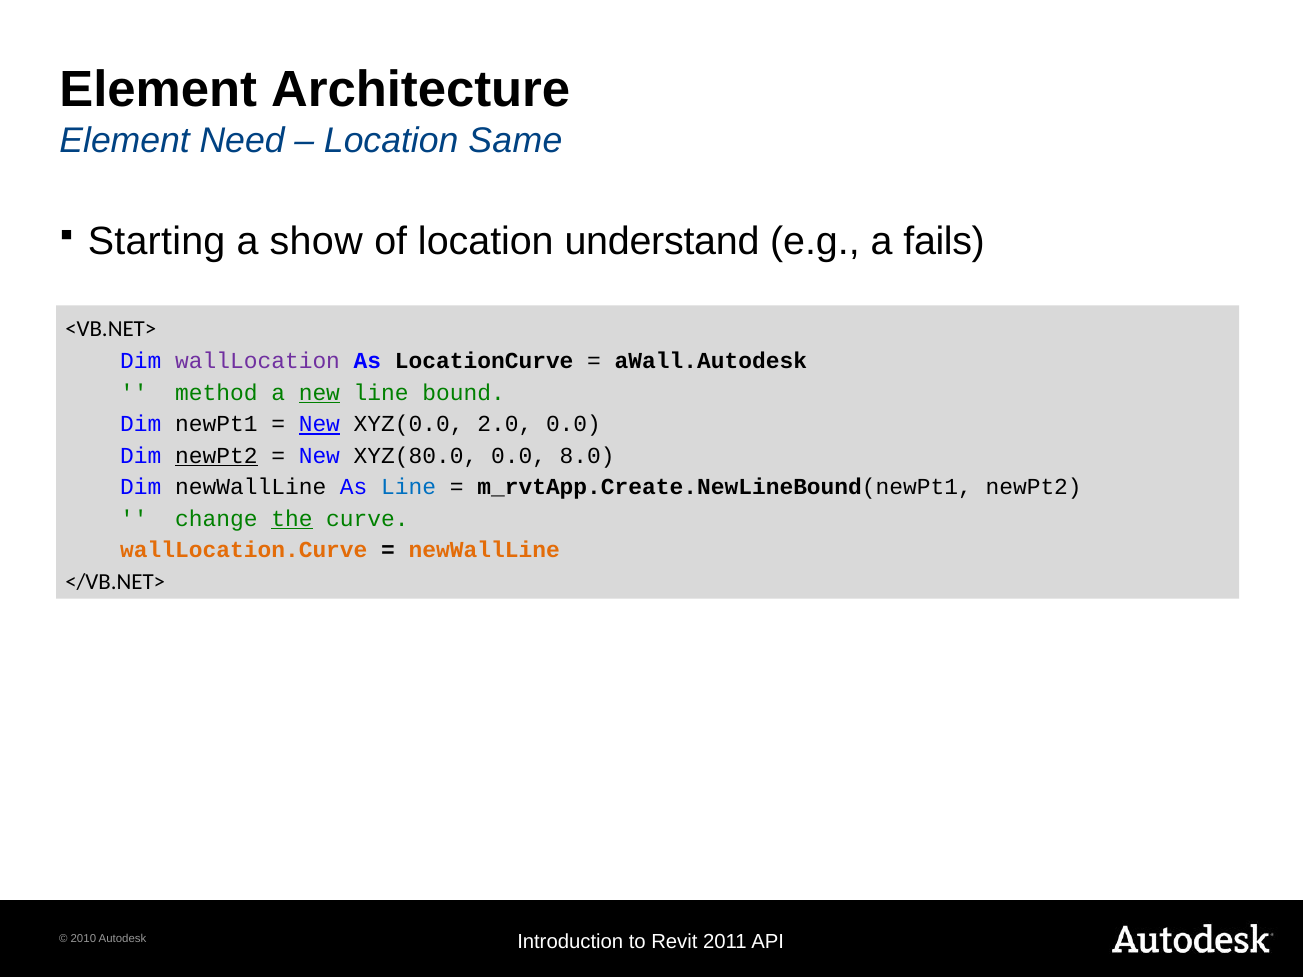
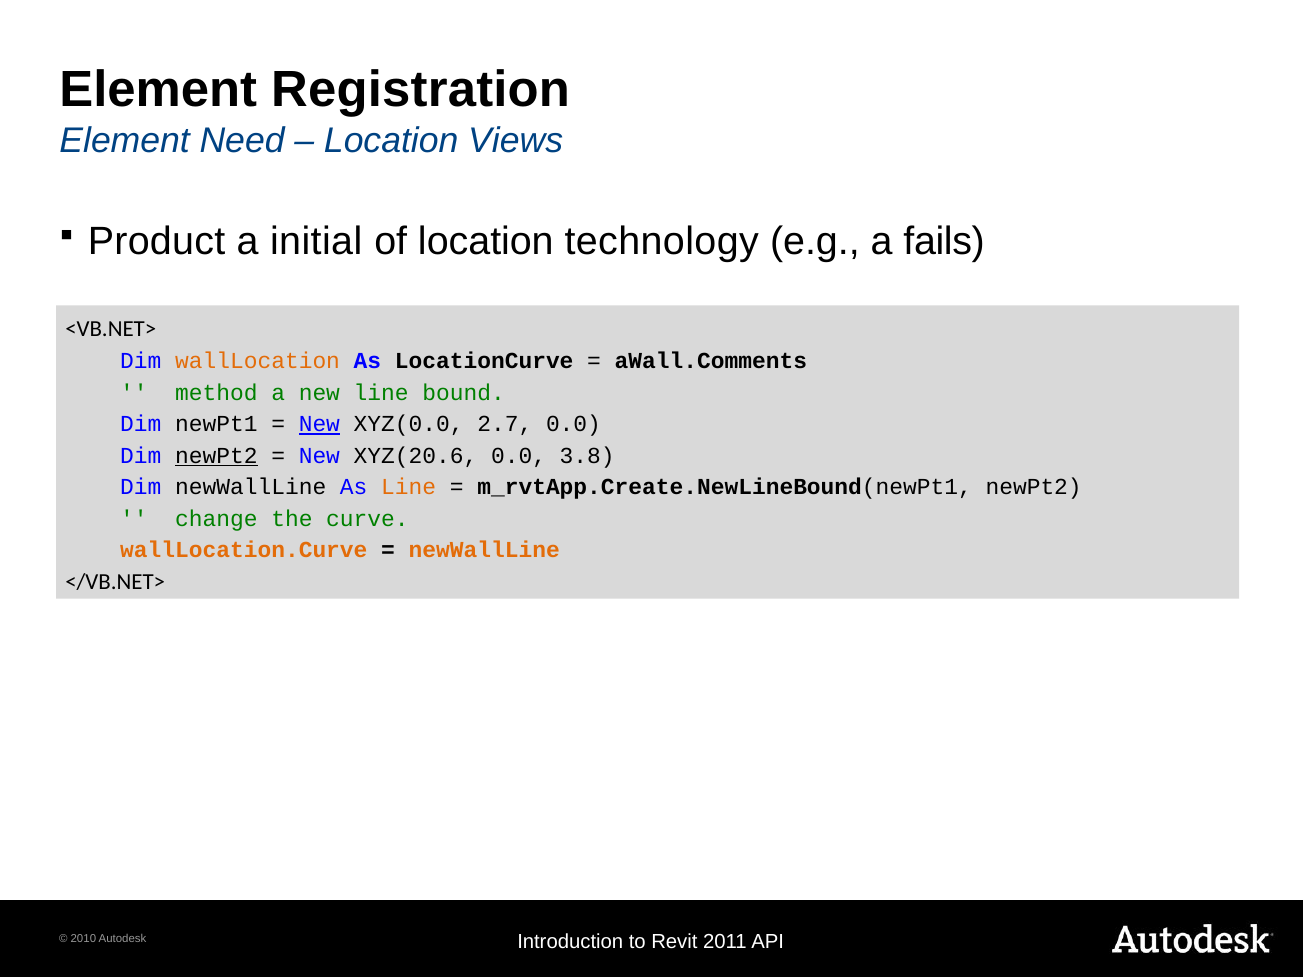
Architecture: Architecture -> Registration (421, 90)
Same: Same -> Views (516, 140)
Starting: Starting -> Product (157, 241)
show: show -> initial (316, 241)
understand: understand -> technology (662, 241)
wallLocation colour: purple -> orange (258, 361)
aWall.Autodesk: aWall.Autodesk -> aWall.Comments (711, 361)
new underline: present -> none (319, 392)
2.0: 2.0 -> 2.7 (505, 424)
XYZ(80.0: XYZ(80.0 -> XYZ(20.6 (416, 456)
8.0: 8.0 -> 3.8 (587, 456)
Line colour: blue -> orange (409, 487)
the underline: present -> none (292, 519)
